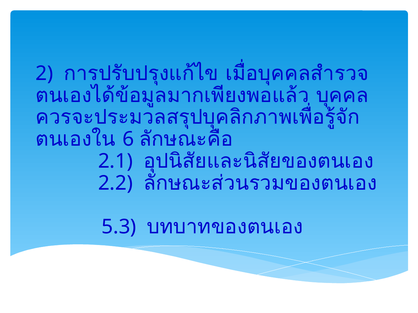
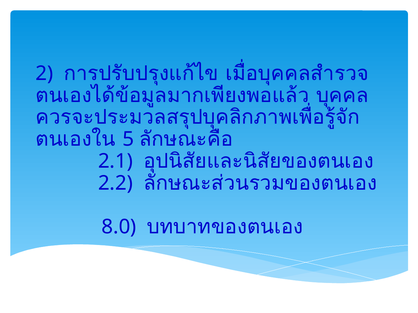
6: 6 -> 5 (128, 139)
5.3: 5.3 -> 8.0 (119, 227)
